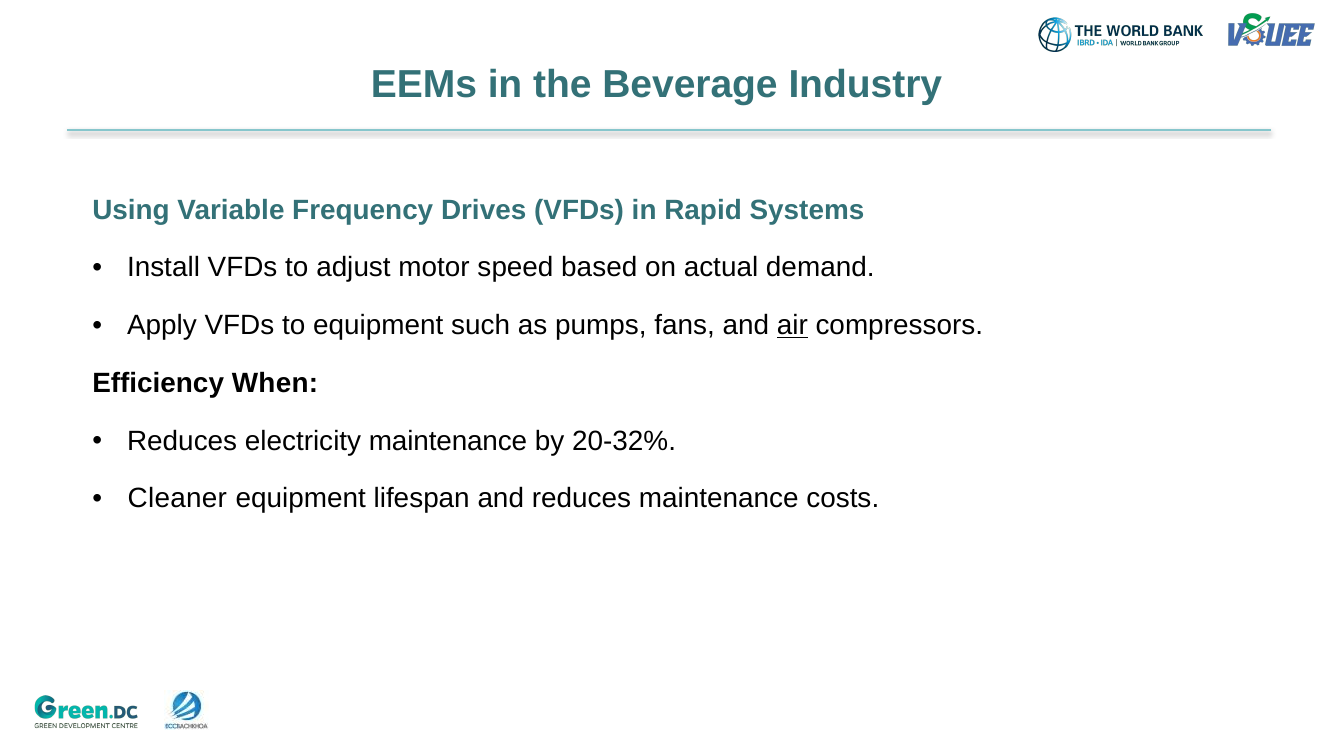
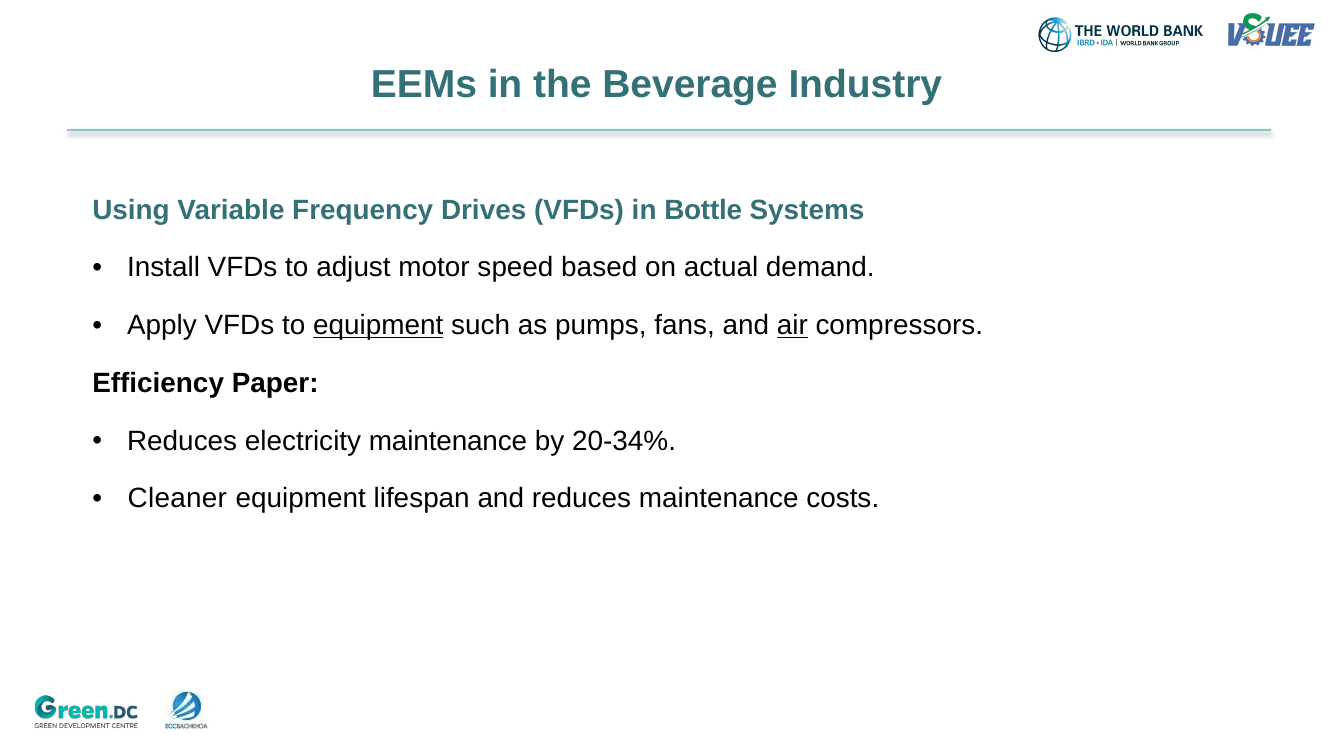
Rapid: Rapid -> Bottle (703, 210)
equipment underline: none -> present (378, 326)
When: When -> Paper (275, 384)
20-32%: 20-32% -> 20-34% (624, 441)
